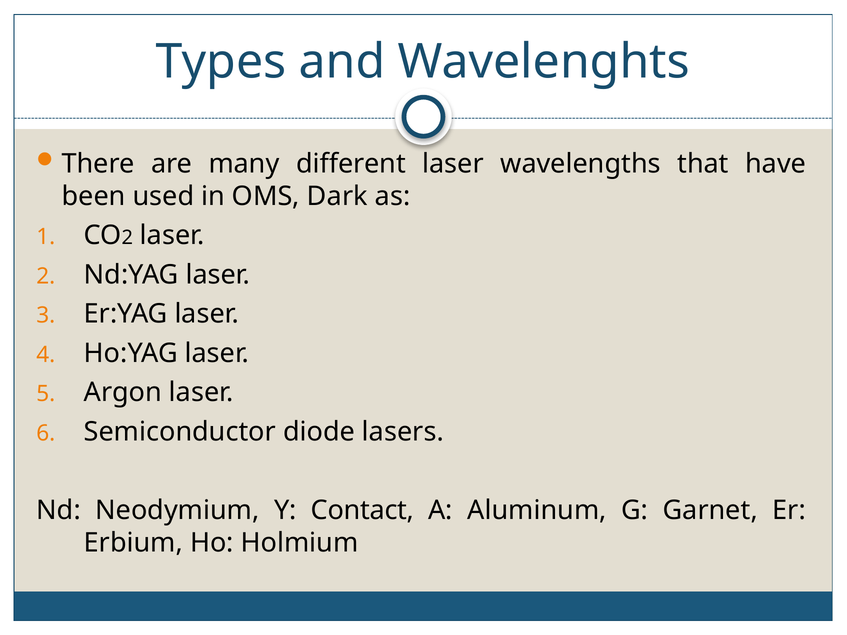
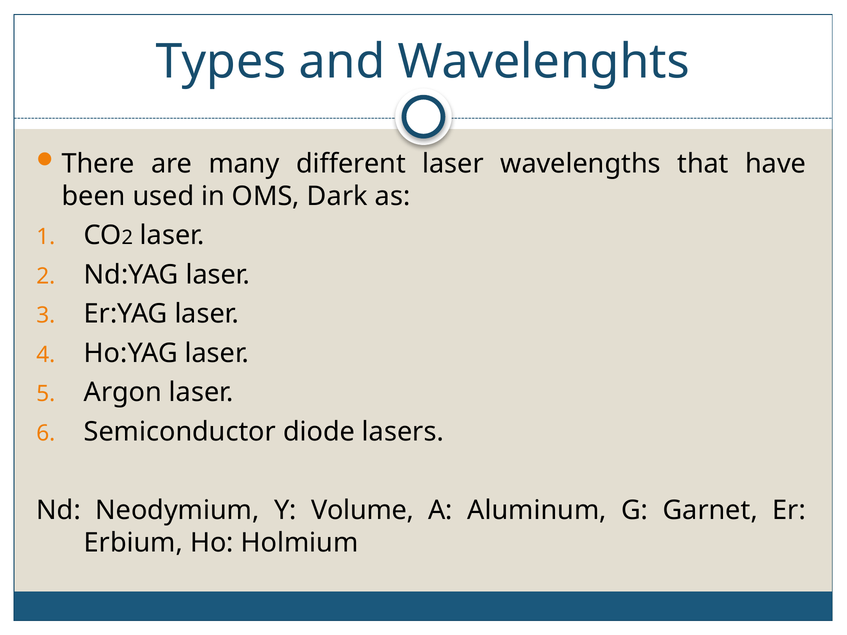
Contact: Contact -> Volume (363, 510)
